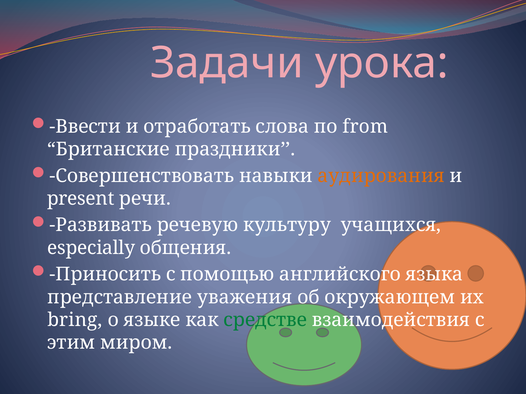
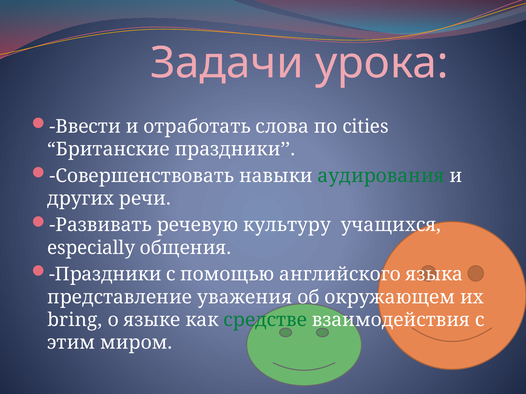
from: from -> cities (365, 127)
аудирования colour: orange -> green (381, 176)
present: present -> других (81, 199)
Приносить: Приносить -> Праздники (105, 275)
